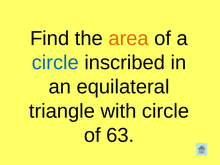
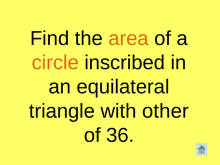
circle colour: blue -> orange (55, 63)
with circle: circle -> other (165, 111)
63: 63 -> 36 (120, 135)
